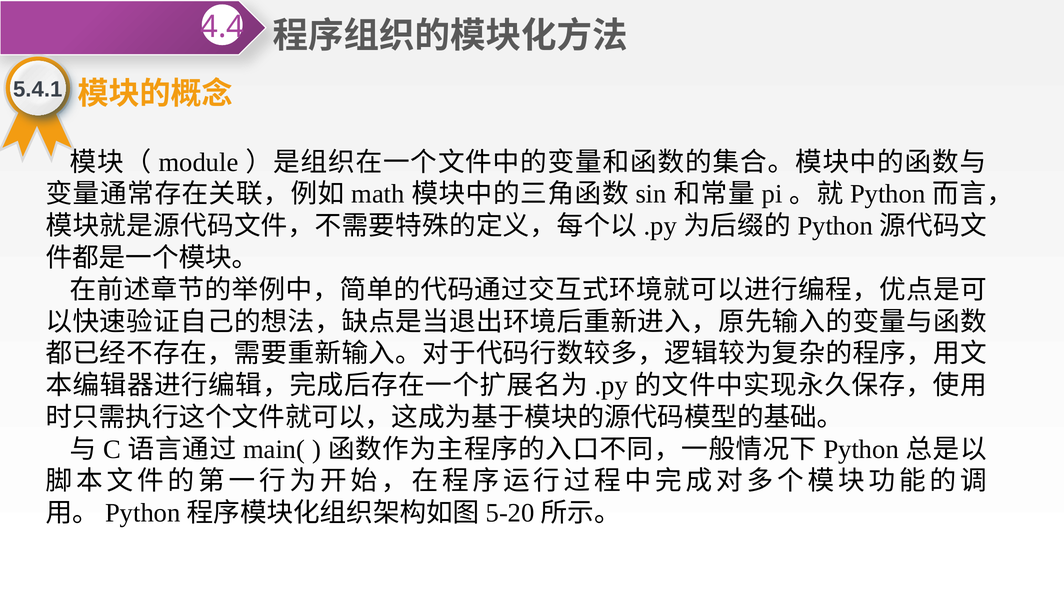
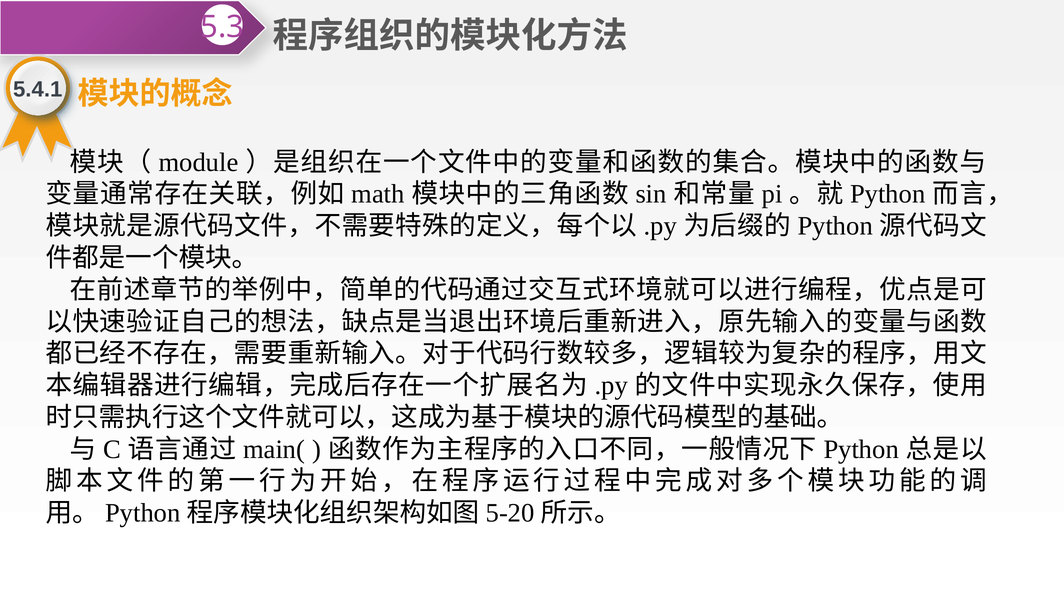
4.4: 4.4 -> 5.3 (222, 27)
